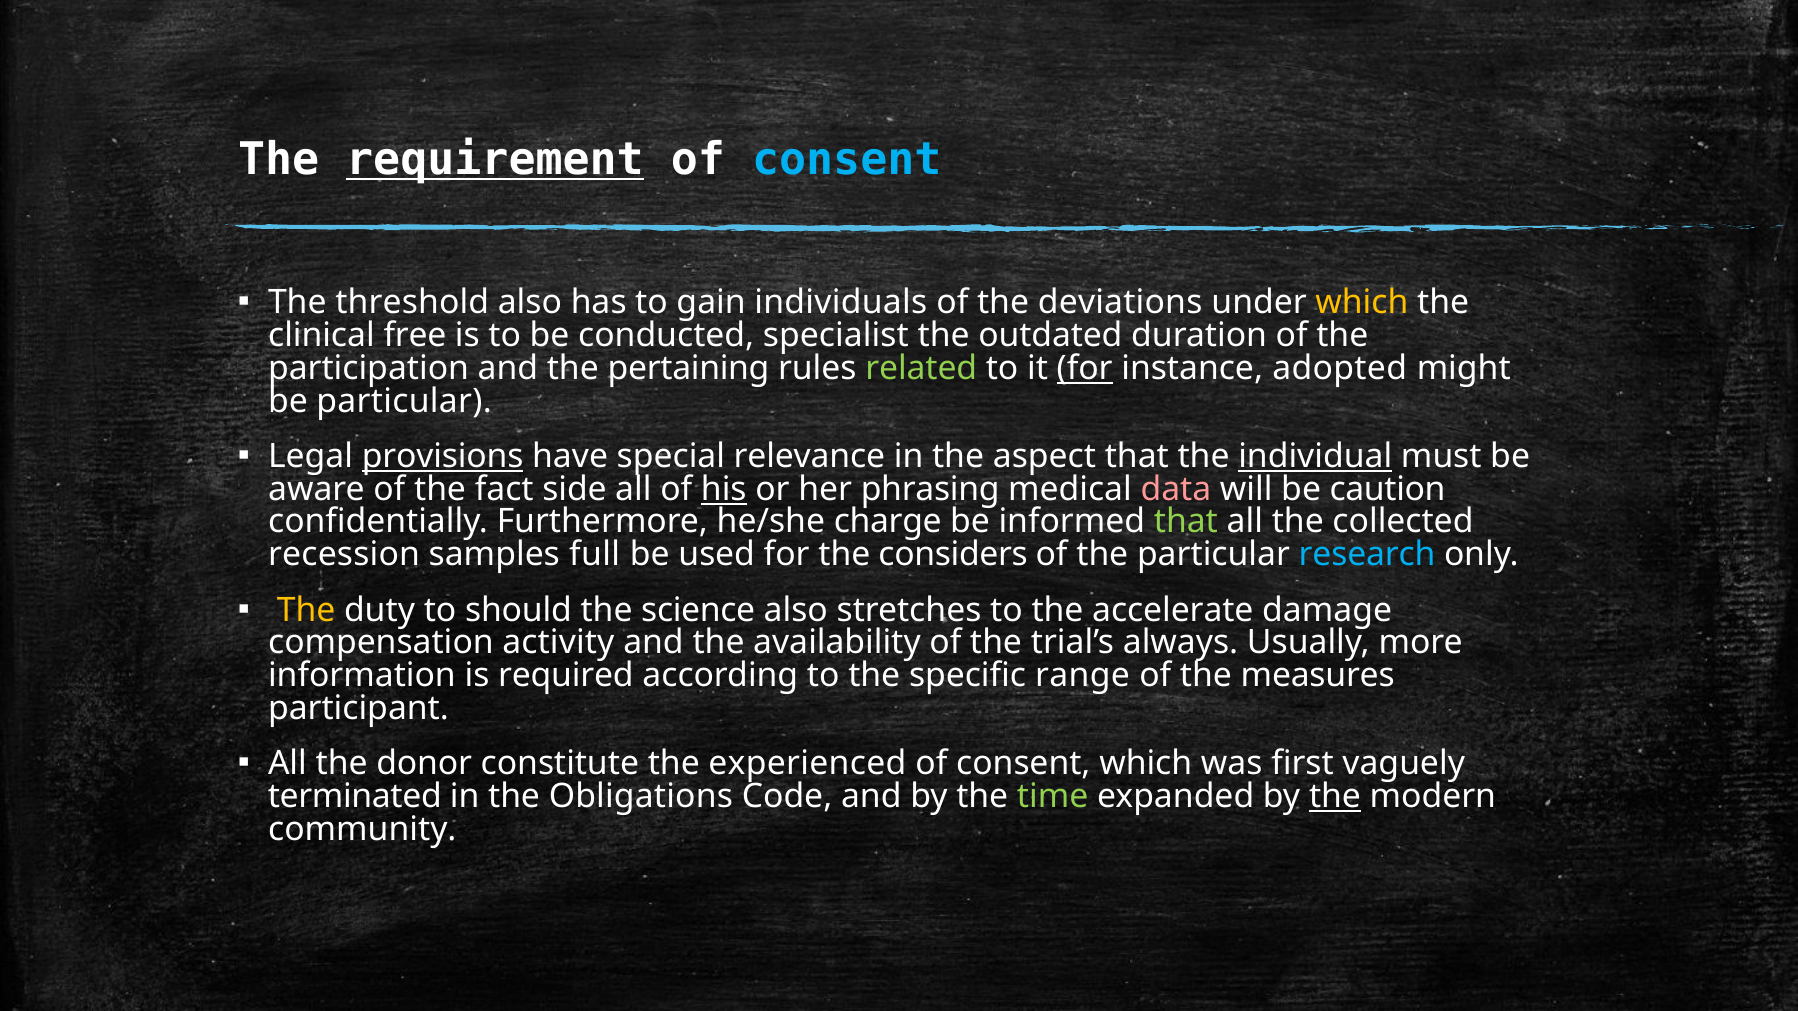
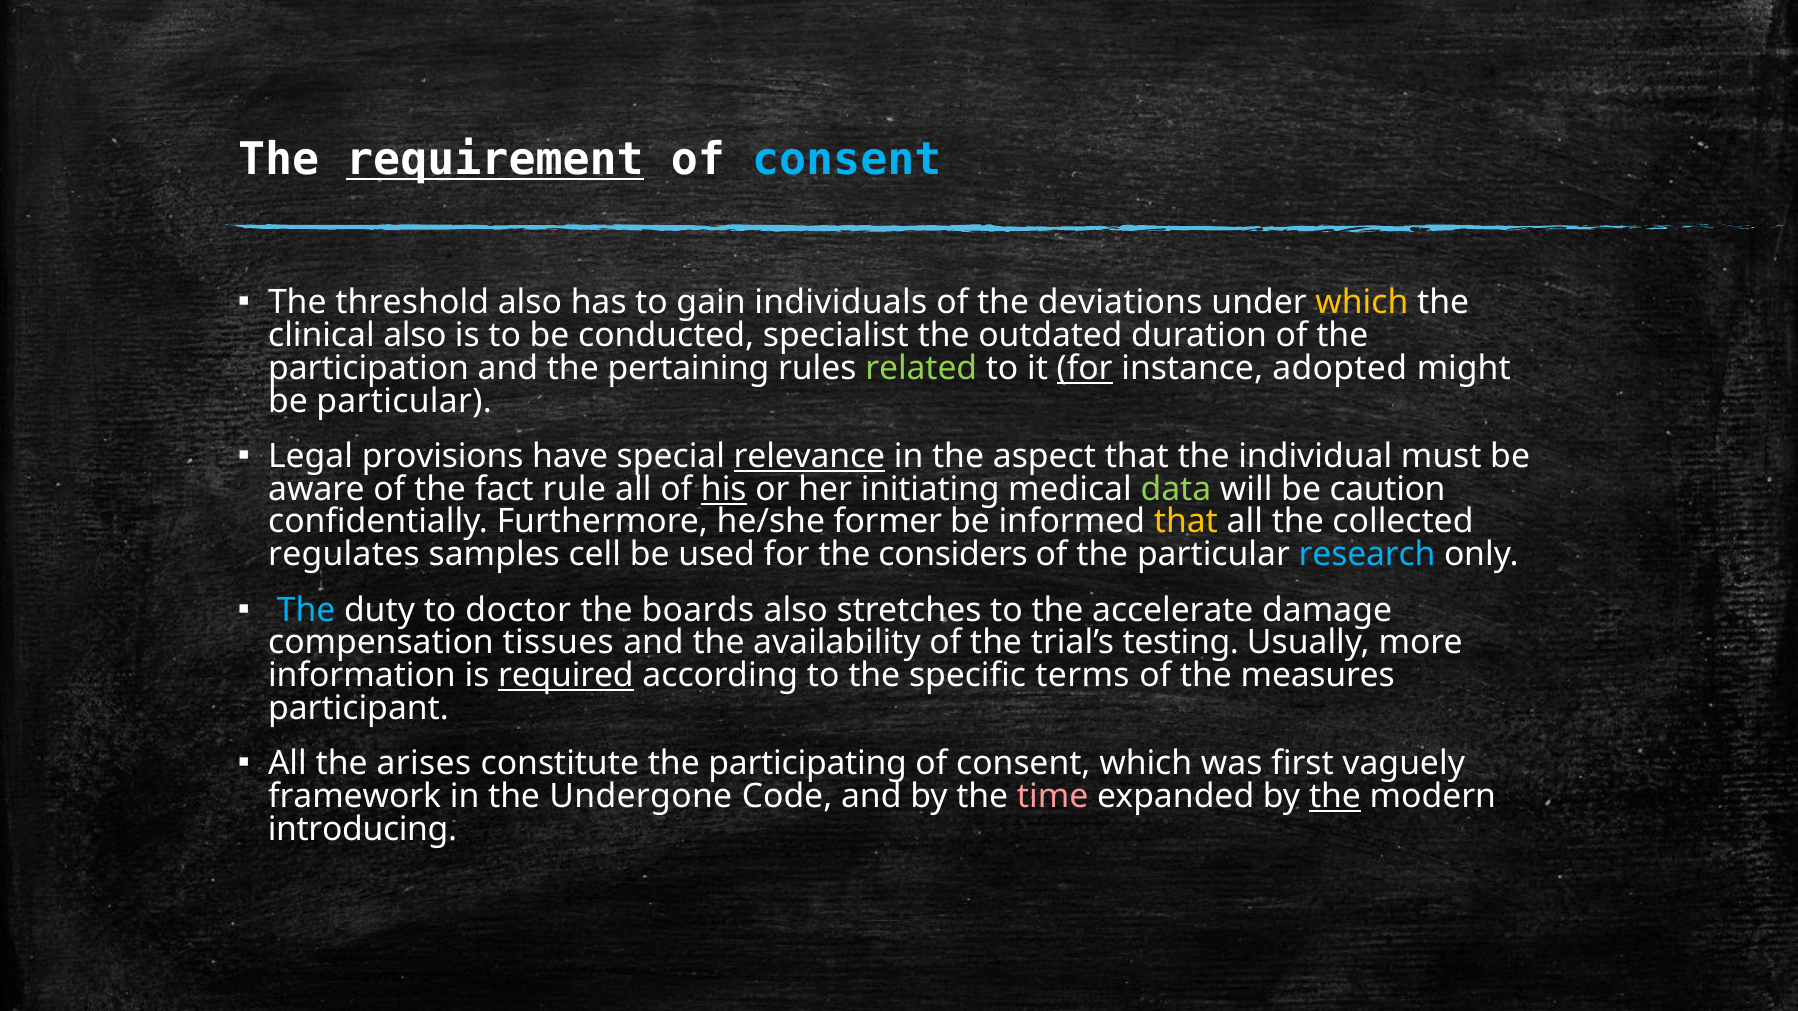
clinical free: free -> also (415, 336)
provisions underline: present -> none (443, 457)
relevance underline: none -> present (809, 457)
individual underline: present -> none (1315, 457)
side: side -> rule (574, 489)
phrasing: phrasing -> initiating (930, 489)
data colour: pink -> light green (1176, 489)
charge: charge -> former (888, 522)
that colour: light green -> yellow (1186, 522)
recession: recession -> regulates (344, 555)
full: full -> cell (595, 555)
The colour: yellow -> light blue (306, 610)
should: should -> doctor (518, 610)
science: science -> boards (698, 610)
activity: activity -> tissues (558, 643)
always: always -> testing (1181, 643)
required underline: none -> present (566, 676)
range: range -> terms (1083, 676)
donor: donor -> arises (424, 764)
experienced: experienced -> participating (808, 764)
terminated: terminated -> framework (355, 797)
Obligations: Obligations -> Undergone (641, 797)
time colour: light green -> pink (1053, 797)
community: community -> introducing (362, 830)
